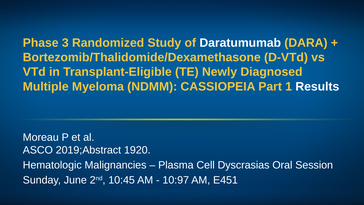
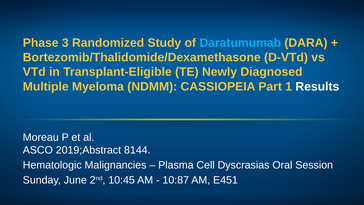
Daratumumab colour: white -> light blue (240, 43)
1920: 1920 -> 8144 (137, 150)
10:97: 10:97 -> 10:87 (176, 180)
